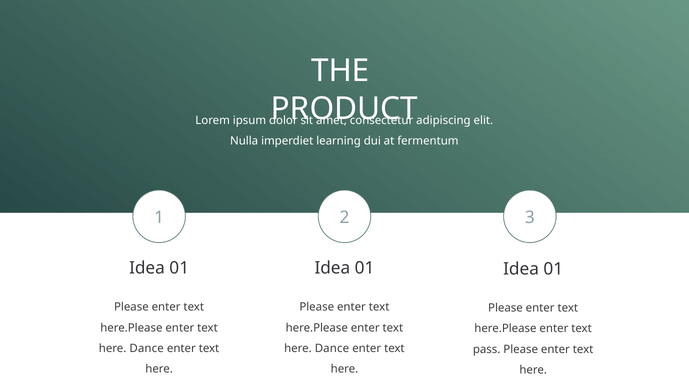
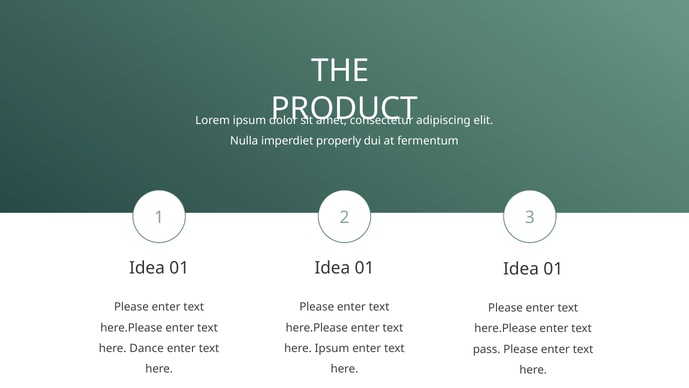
learning: learning -> properly (339, 141)
Dance: Dance -> Ipsum (332, 348)
